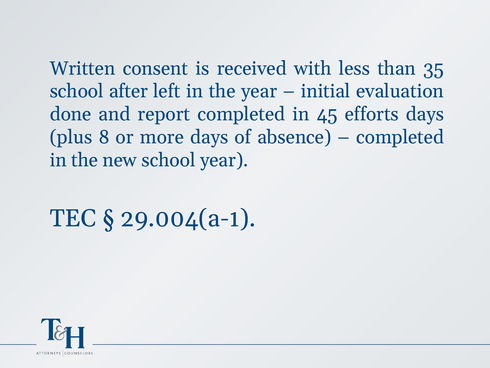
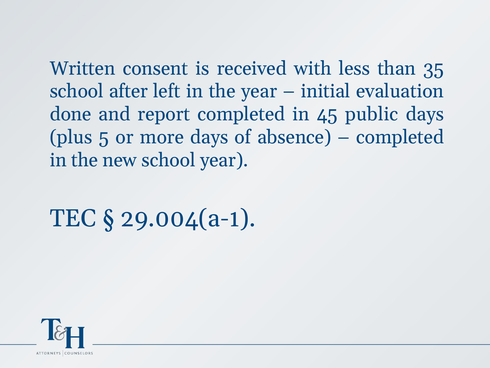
efforts: efforts -> public (372, 114)
8: 8 -> 5 (104, 137)
